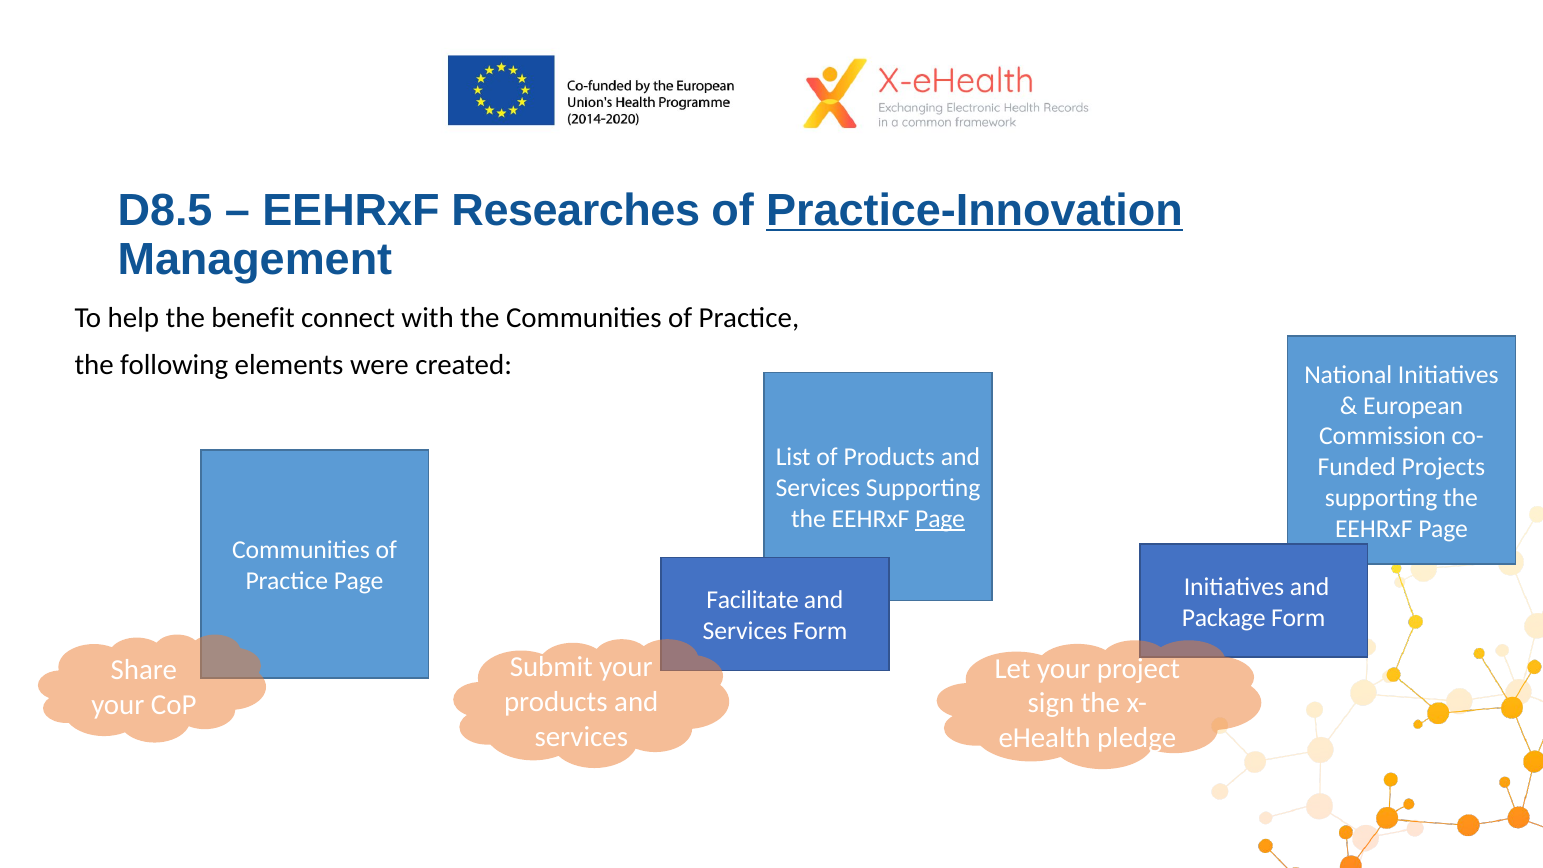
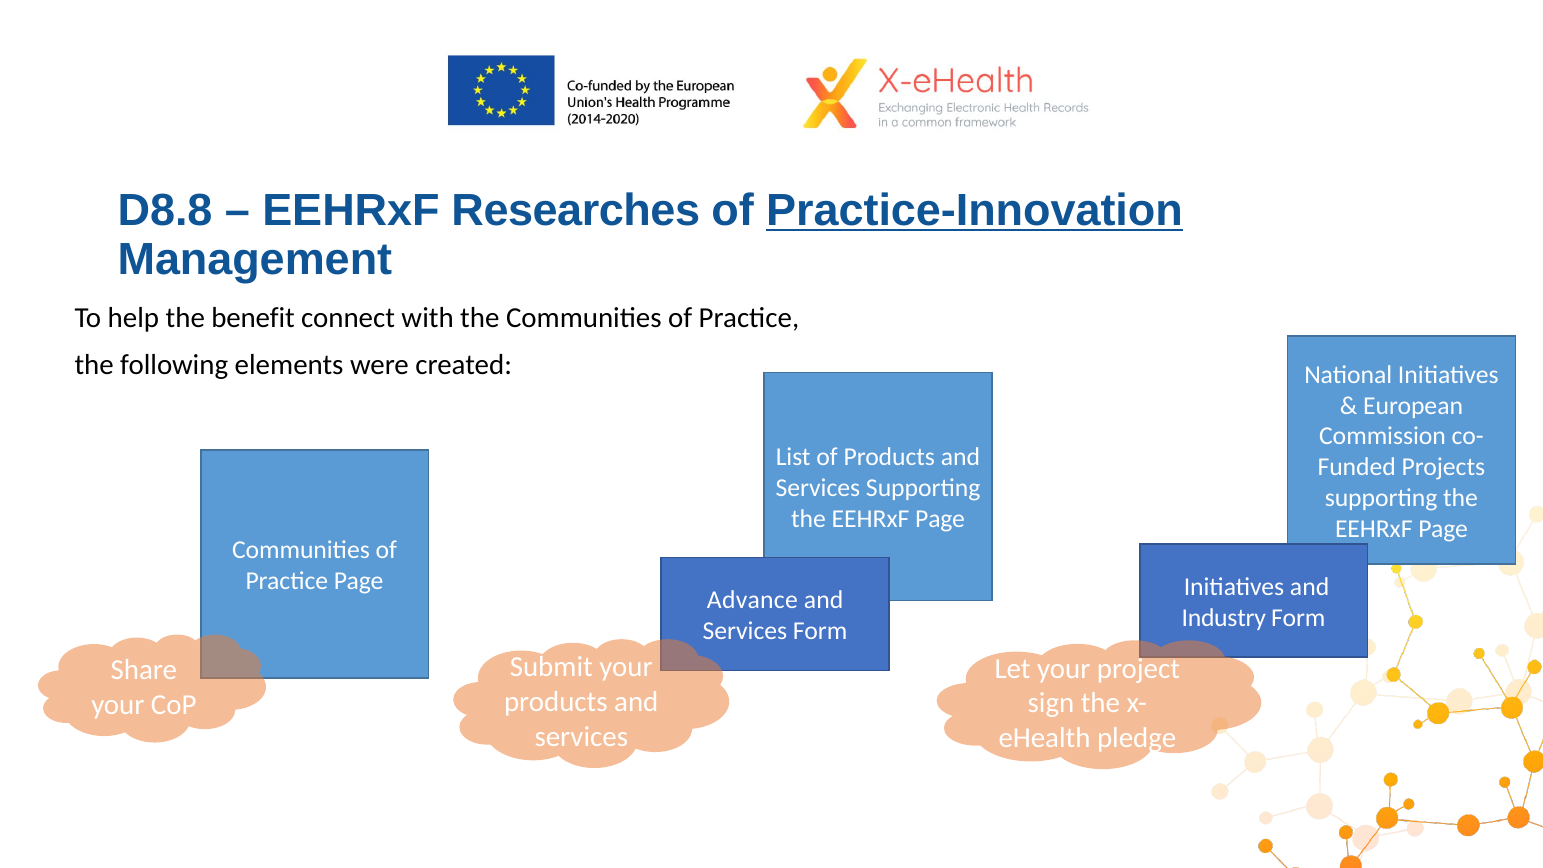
D8.5: D8.5 -> D8.8 (165, 211)
Page underline: present -> none (940, 519)
Facilitate: Facilitate -> Advance (752, 600)
Package: Package -> Industry (1224, 618)
